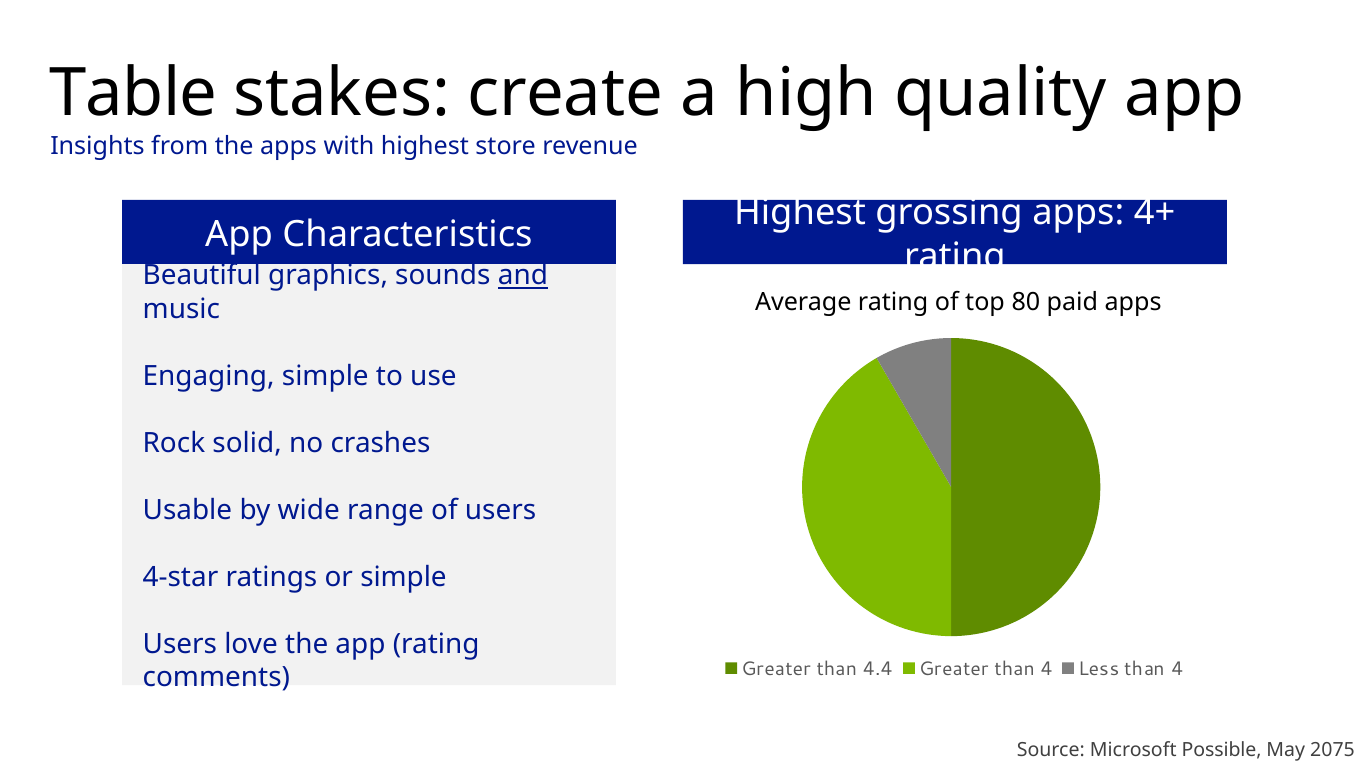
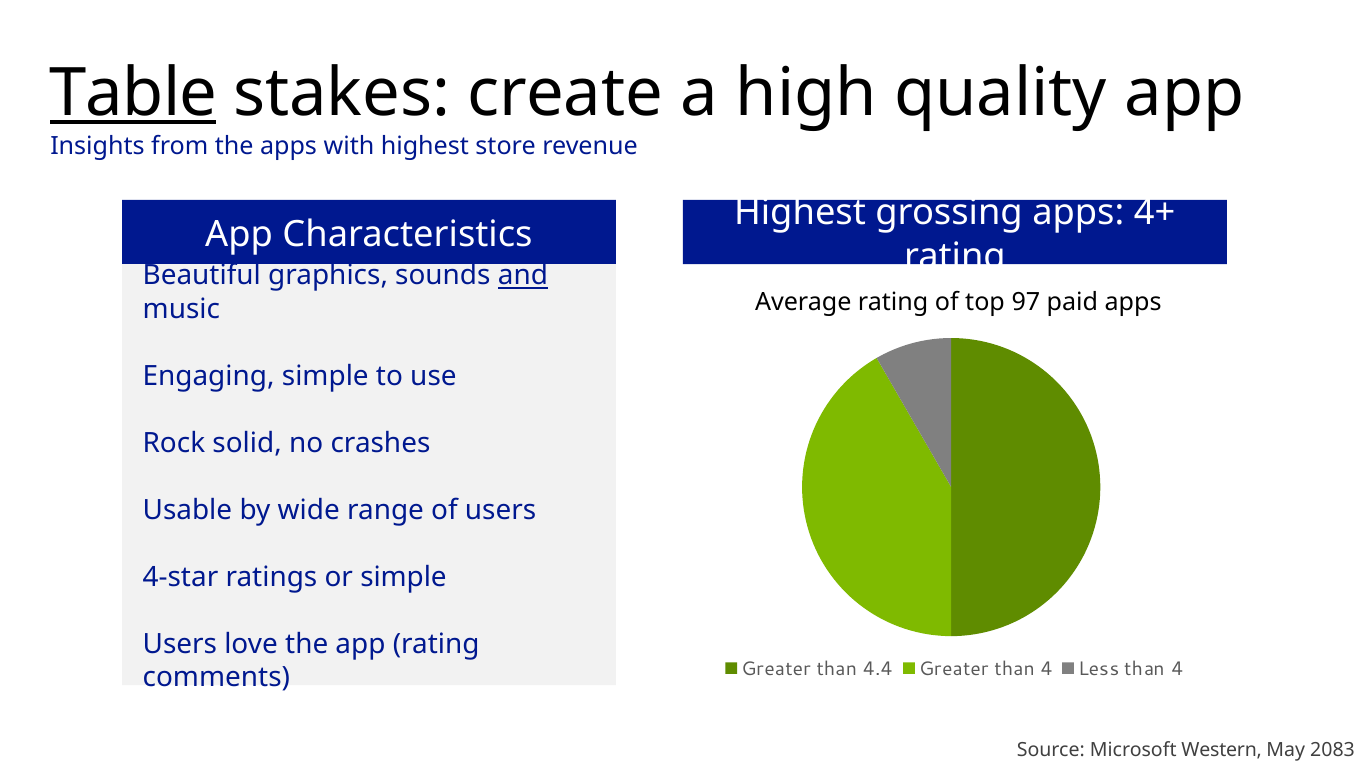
Table underline: none -> present (133, 94)
80: 80 -> 97 (1026, 303)
Possible: Possible -> Western (1222, 751)
2075: 2075 -> 2083 (1333, 751)
